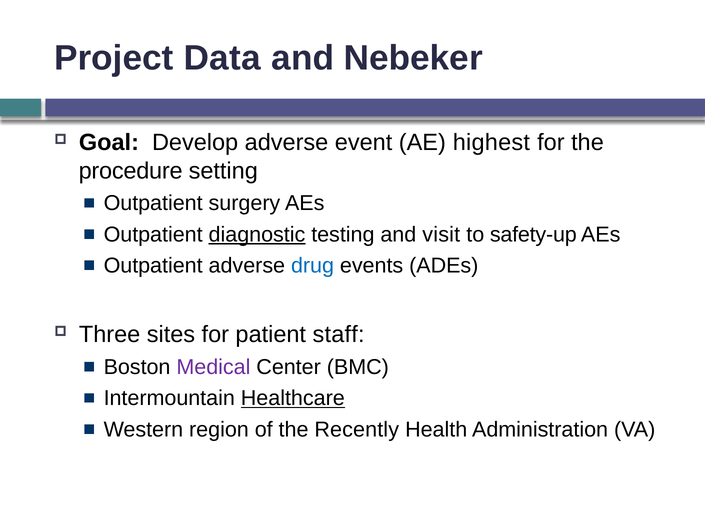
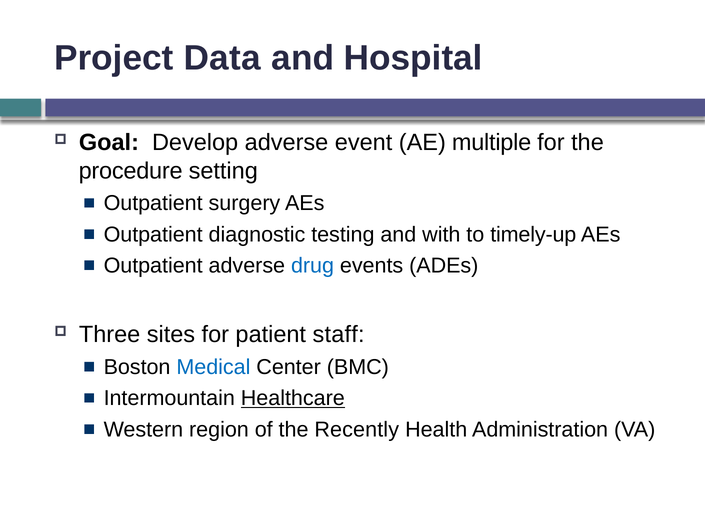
Nebeker: Nebeker -> Hospital (413, 58)
highest: highest -> multiple (492, 143)
diagnostic underline: present -> none (257, 234)
visit: visit -> with (441, 234)
safety-up: safety-up -> timely-up (533, 234)
Medical colour: purple -> blue (213, 367)
